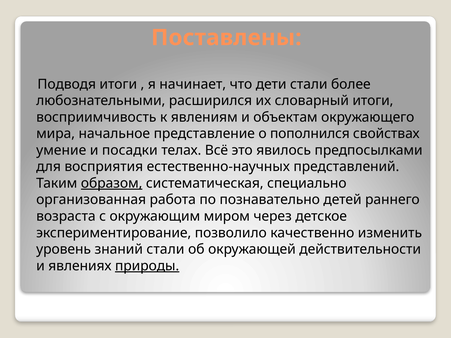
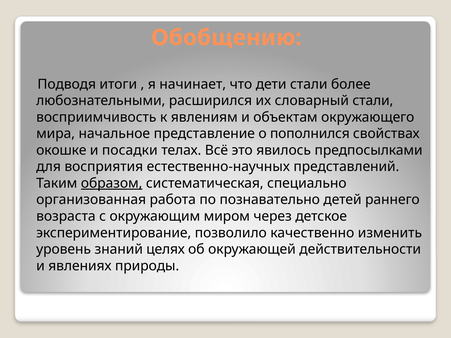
Поставлены: Поставлены -> Обобщению (226, 38)
словарный итоги: итоги -> стали (373, 101)
умение: умение -> окошке (61, 150)
знаний стали: стали -> целях (166, 250)
природы underline: present -> none (147, 266)
